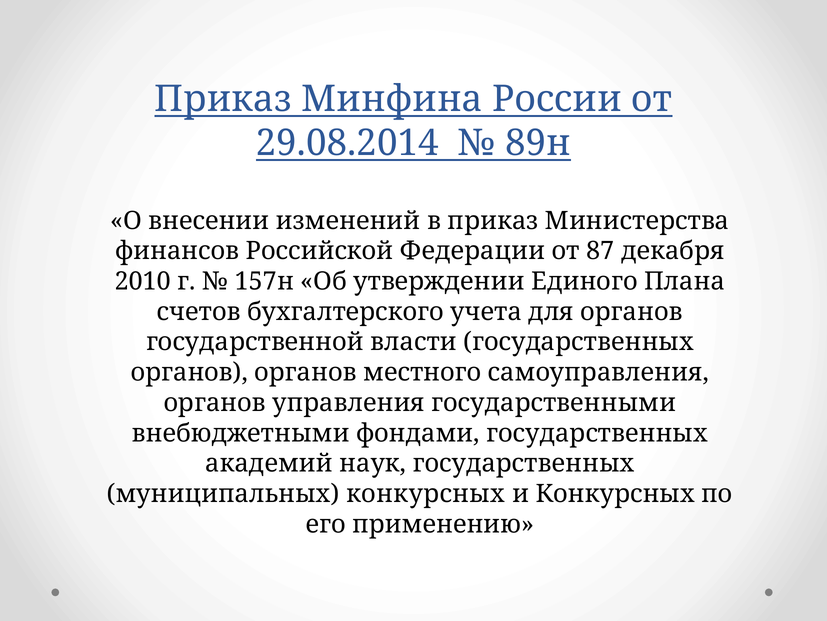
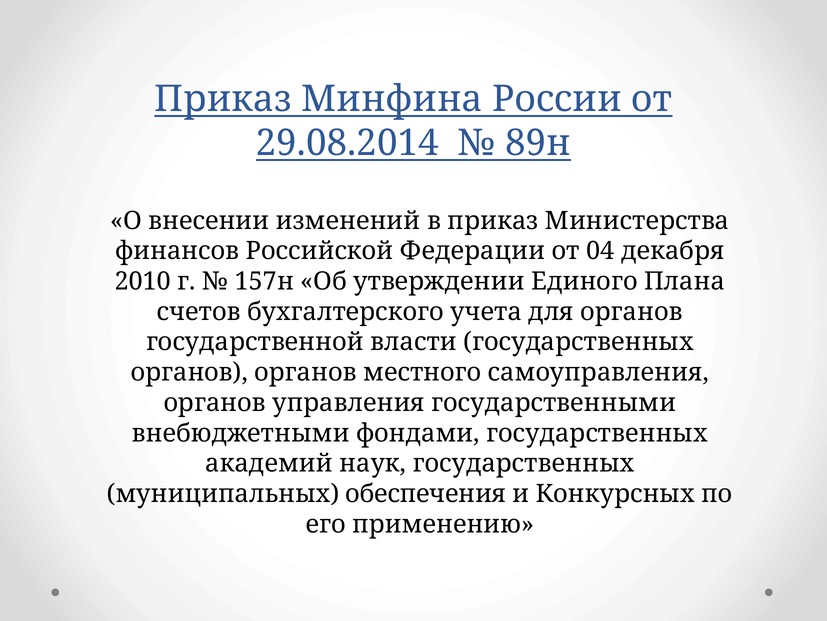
87: 87 -> 04 (600, 251)
муниципальных конкурсных: конкурсных -> обеспечения (426, 493)
